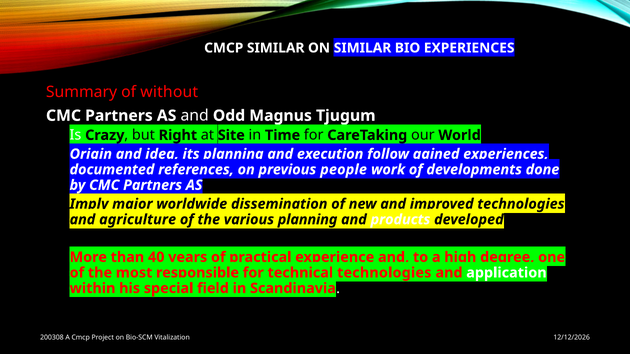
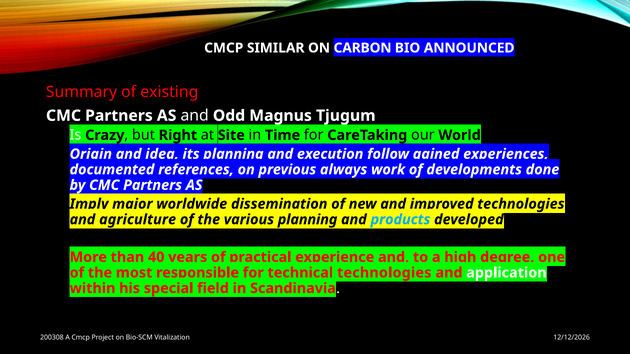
ON SIMILAR: SIMILAR -> CARBON (363, 48)
BIO EXPERIENCES: EXPERIENCES -> ANNOUNCED (469, 48)
without: without -> existing (169, 92)
people: people -> always (344, 170)
products colour: white -> light blue (400, 220)
